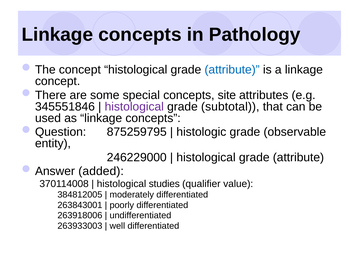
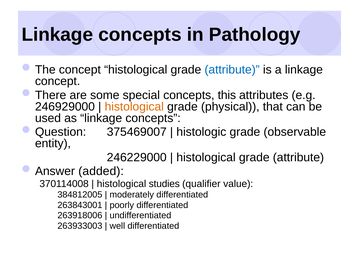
site: site -> this (227, 95)
345551846: 345551846 -> 246929000 (65, 107)
histological colour: purple -> orange (134, 107)
subtotal: subtotal -> physical (230, 107)
875259795: 875259795 -> 375469007 (137, 132)
